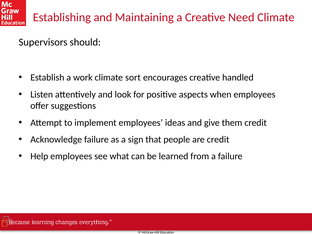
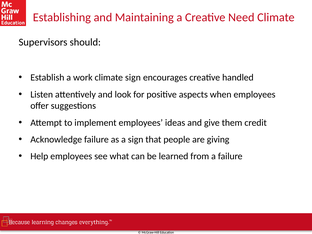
climate sort: sort -> sign (133, 78)
are credit: credit -> giving (218, 139)
